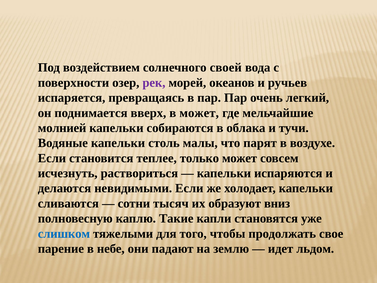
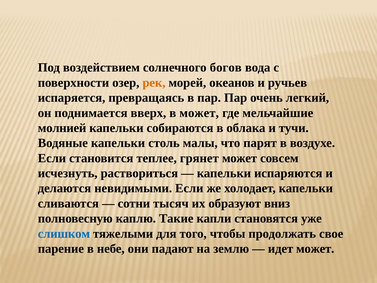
своей: своей -> богов (226, 68)
рек colour: purple -> orange (154, 83)
только: только -> грянет (199, 158)
идет льдом: льдом -> может (315, 248)
